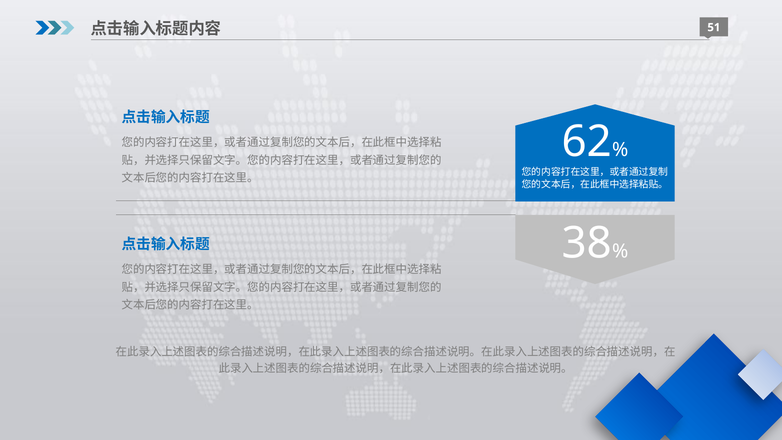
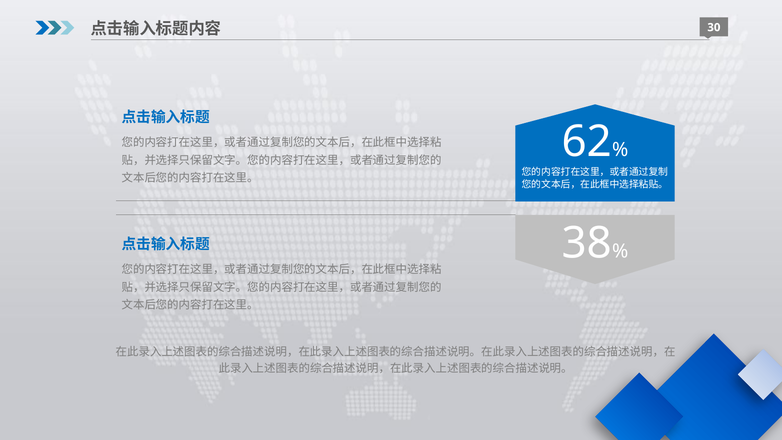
51: 51 -> 30 (714, 27)
